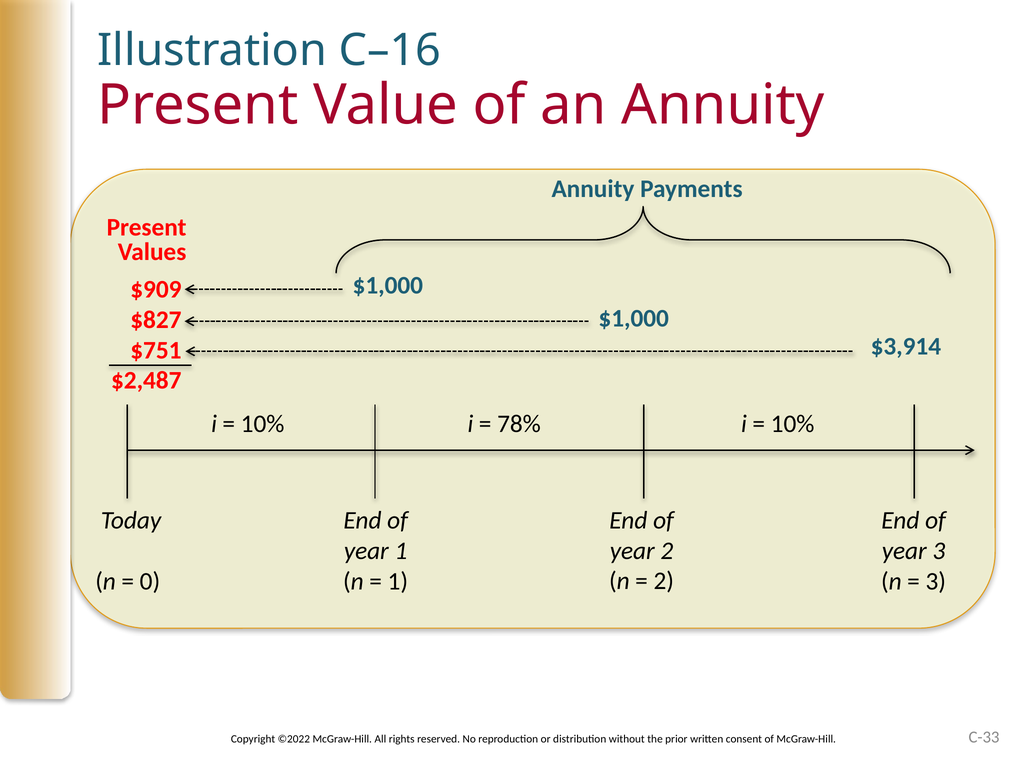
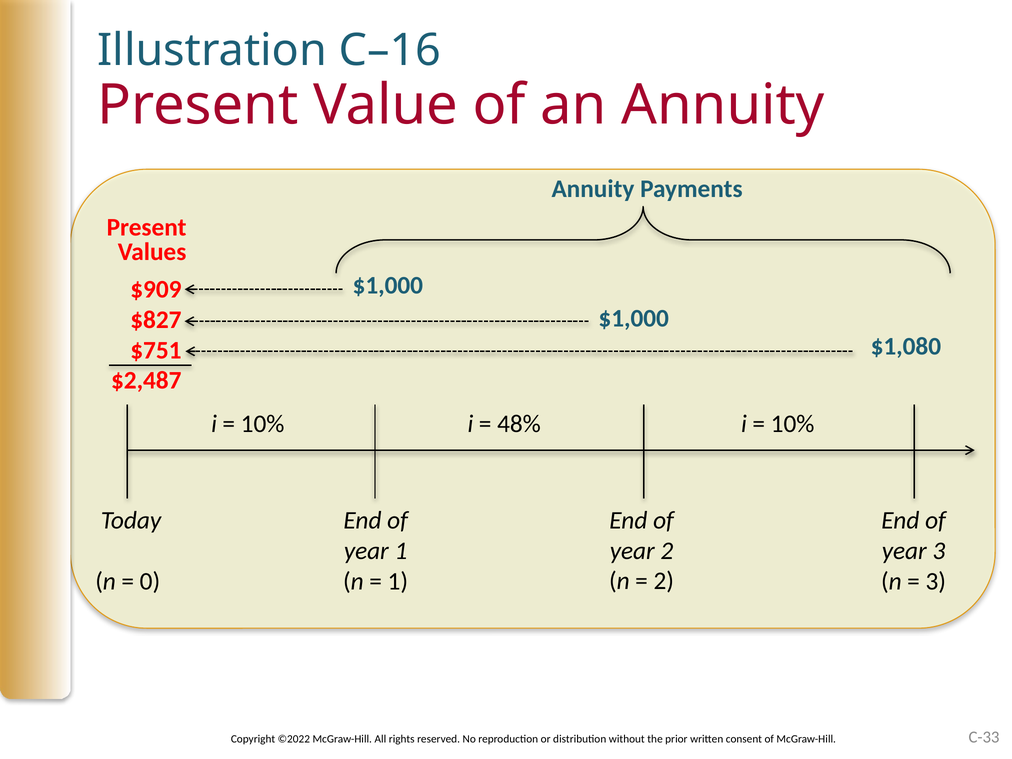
$3,914: $3,914 -> $1,080 (906, 346)
78%: 78% -> 48% (519, 424)
